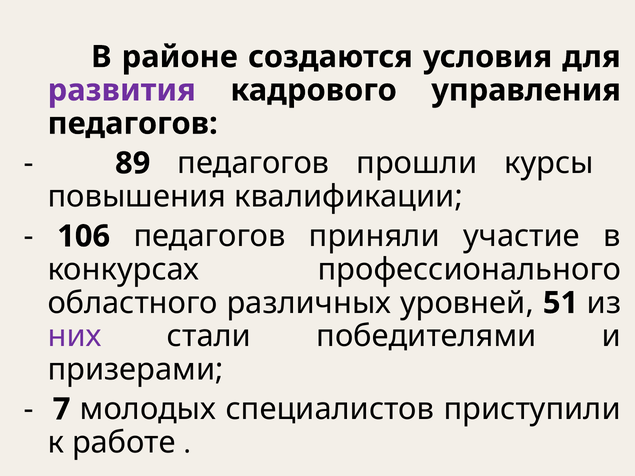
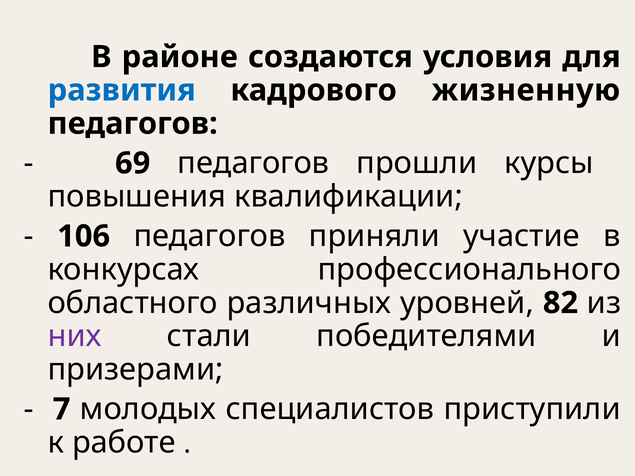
развития colour: purple -> blue (122, 90)
управления: управления -> жизненную (526, 90)
89: 89 -> 69 (133, 163)
51: 51 -> 82 (561, 303)
